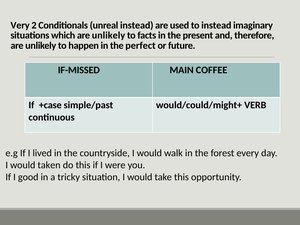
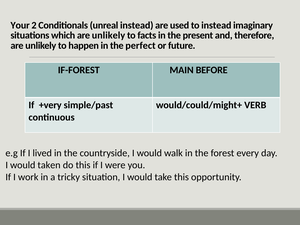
Very: Very -> Your (20, 25)
IF-MISSED: IF-MISSED -> IF-FOREST (79, 70)
COFFEE: COFFEE -> BEFORE (212, 70)
+case: +case -> +very (50, 105)
good: good -> work (28, 177)
